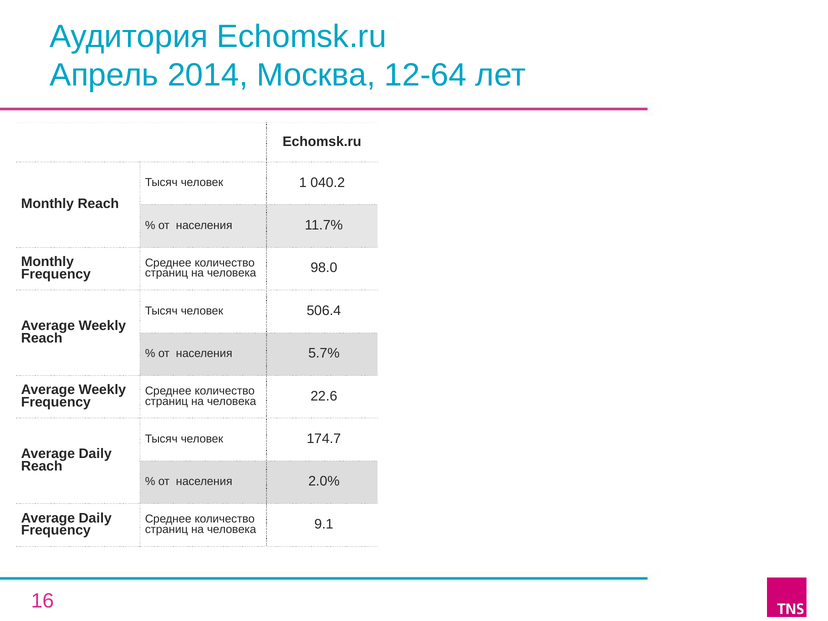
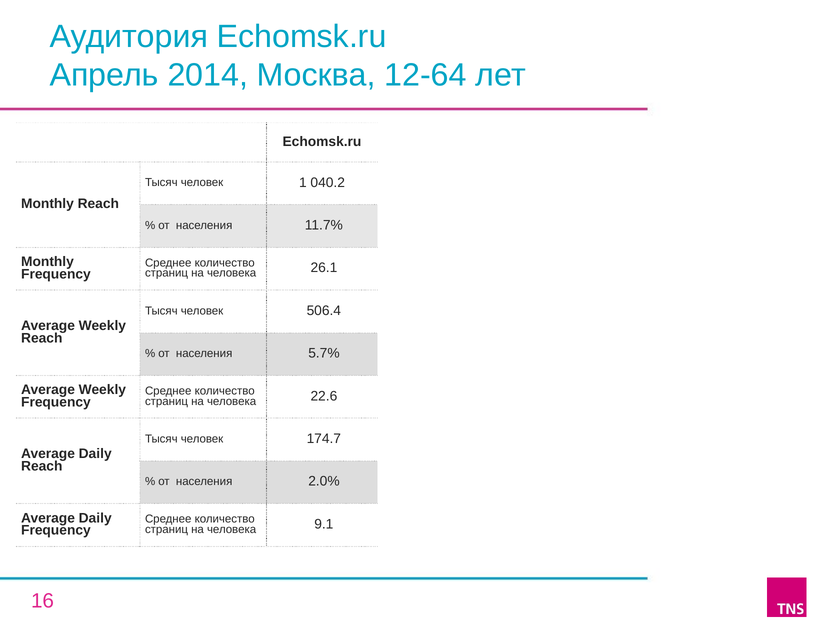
98.0: 98.0 -> 26.1 (324, 268)
